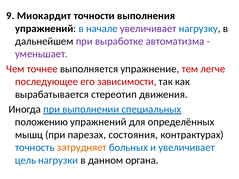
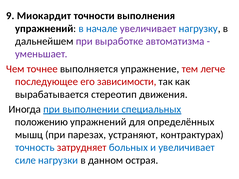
состояния: состояния -> устраняют (133, 135)
затрудняет colour: orange -> red (82, 148)
цель: цель -> силе (25, 160)
органа: органа -> острая (142, 160)
